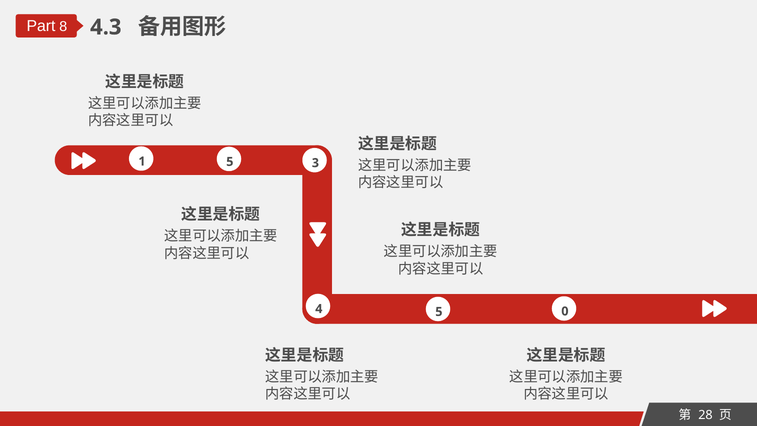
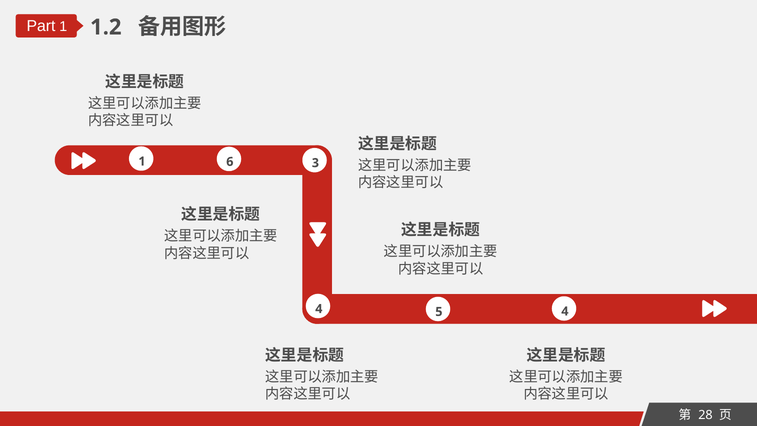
Part 8: 8 -> 1 (63, 26)
4.3: 4.3 -> 1.2 (106, 27)
1 5: 5 -> 6 (230, 162)
5 0: 0 -> 4 (565, 311)
